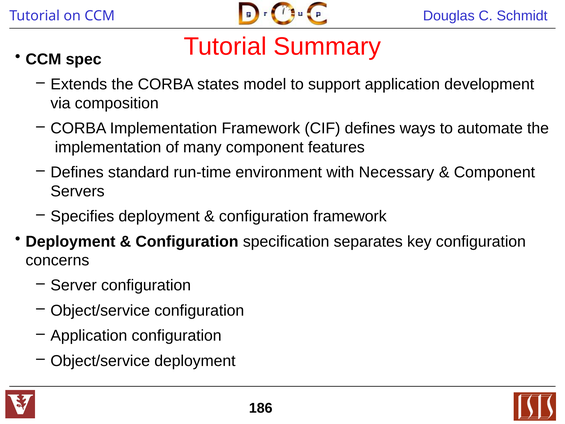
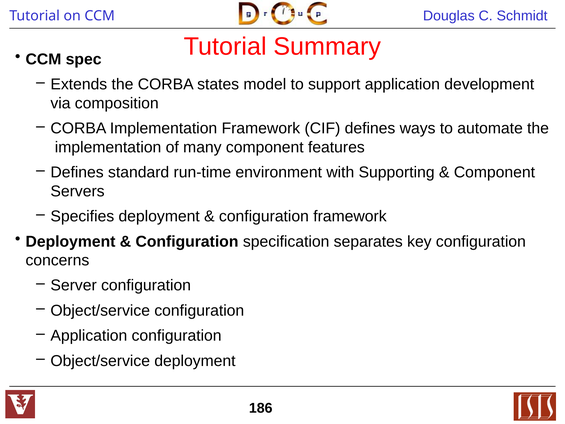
Necessary: Necessary -> Supporting (397, 172)
